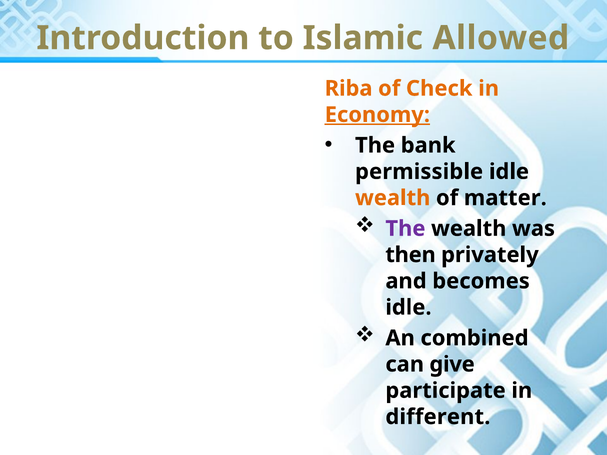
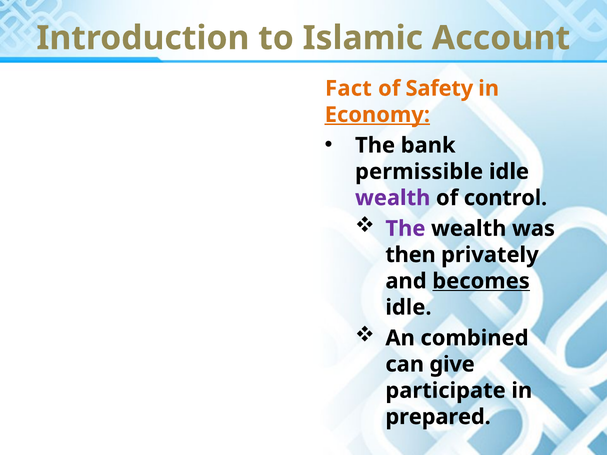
Allowed: Allowed -> Account (501, 38)
Riba: Riba -> Fact (348, 89)
Check: Check -> Safety (439, 89)
wealth colour: orange -> purple (393, 198)
matter: matter -> control (505, 198)
becomes underline: none -> present (481, 281)
different: different -> prepared (438, 417)
